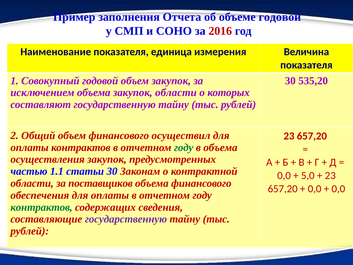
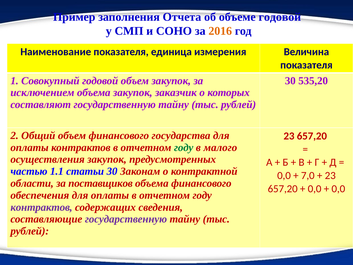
2016 colour: red -> orange (220, 31)
закупок области: области -> заказчик (176, 93)
осуществил: осуществил -> государства (181, 135)
в объема: объема -> малого (220, 147)
5,0: 5,0 -> 7,0 (308, 175)
контрактов colour: green -> purple (41, 207)
